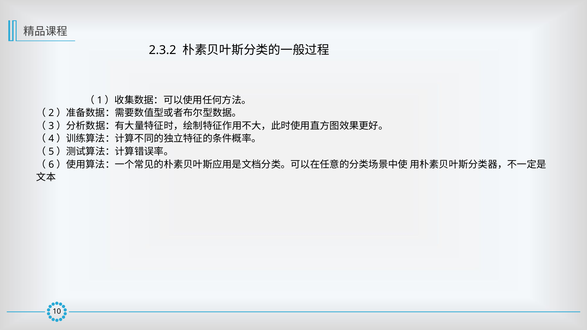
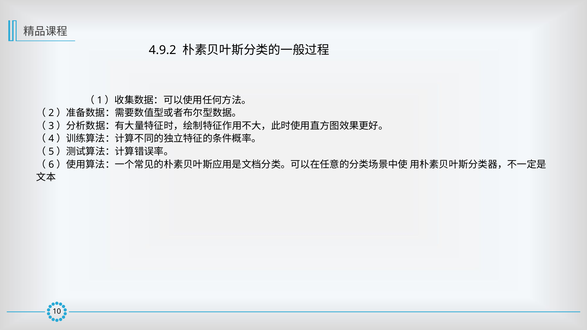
2.3.2: 2.3.2 -> 4.9.2 (163, 50)
